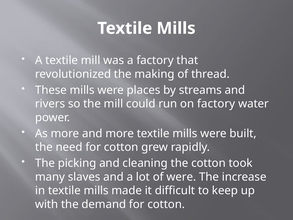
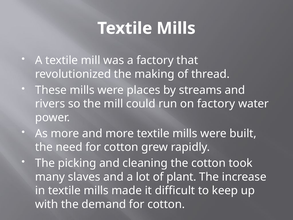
of were: were -> plant (181, 177)
